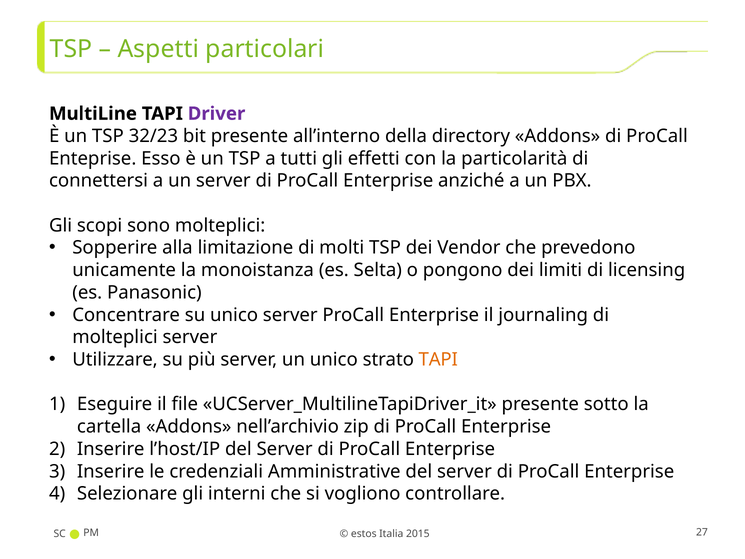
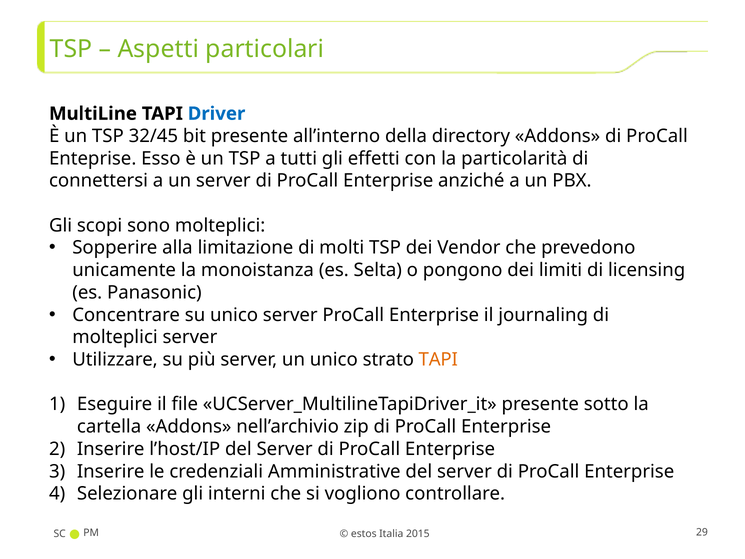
Driver colour: purple -> blue (217, 114)
32/23: 32/23 -> 32/45 (153, 136)
27: 27 -> 29 (702, 532)
